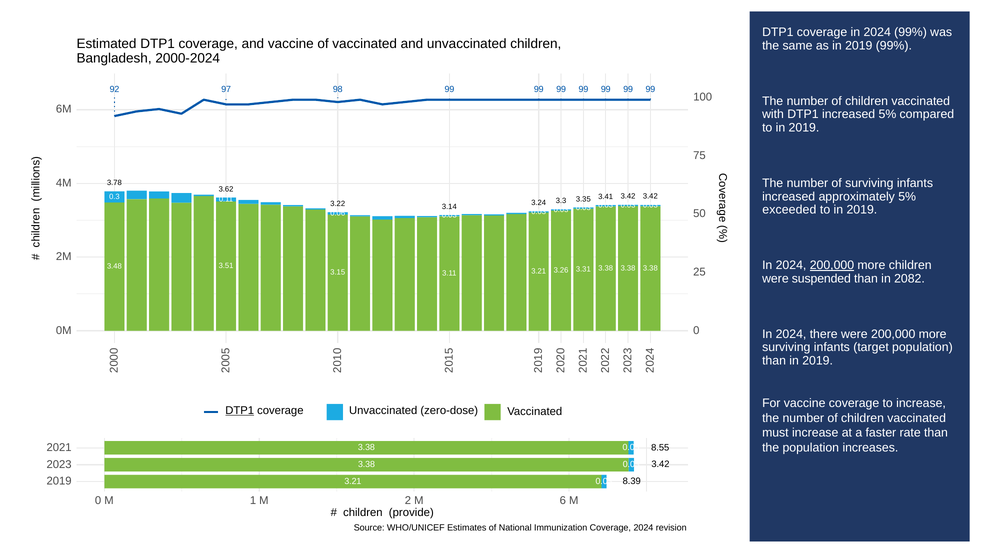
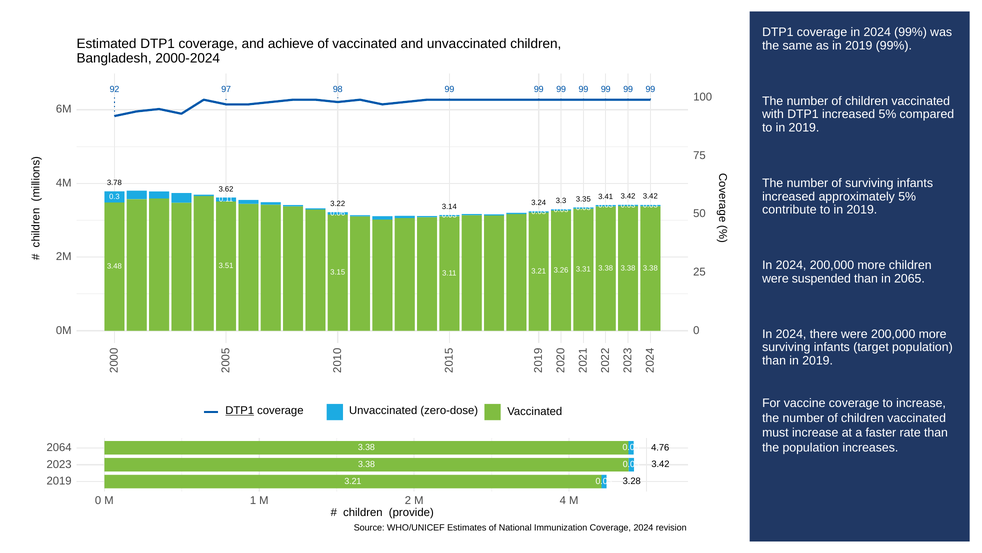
and vaccine: vaccine -> achieve (291, 44)
exceeded: exceeded -> contribute (789, 210)
200,000 underline: present -> none (832, 265)
2082: 2082 -> 2065 (909, 278)
2021: 2021 -> 2064 (59, 447)
8.55: 8.55 -> 4.76 (660, 447)
8.39: 8.39 -> 3.28 (632, 481)
M 6: 6 -> 4 (563, 500)
